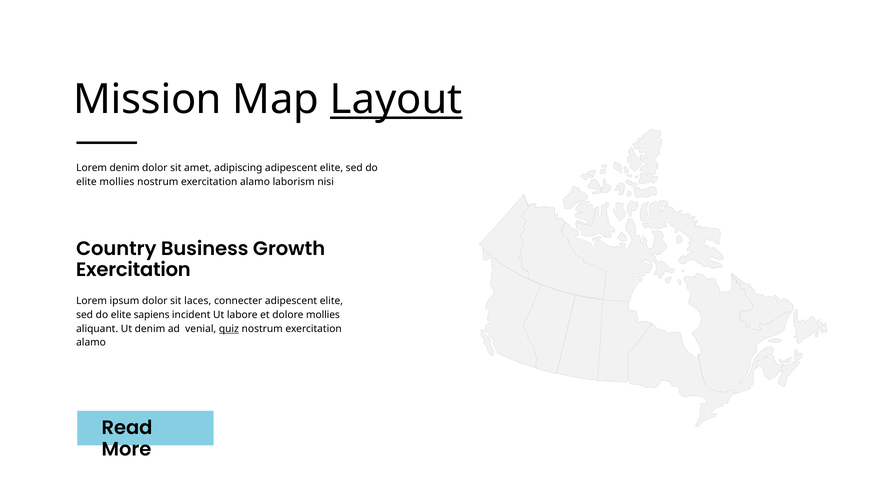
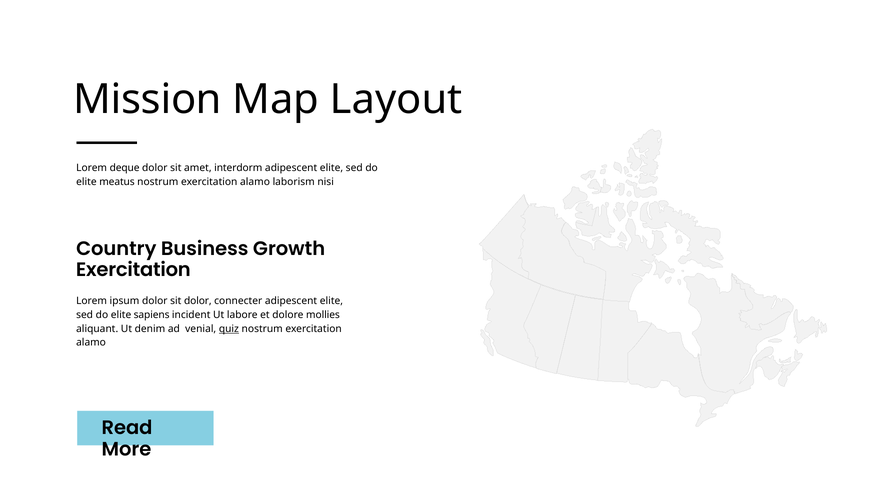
Layout underline: present -> none (396, 100)
Lorem denim: denim -> deque (125, 168)
adipiscing: adipiscing -> interdorm (238, 168)
elite mollies: mollies -> meatus (117, 182)
sit laces: laces -> dolor (198, 301)
